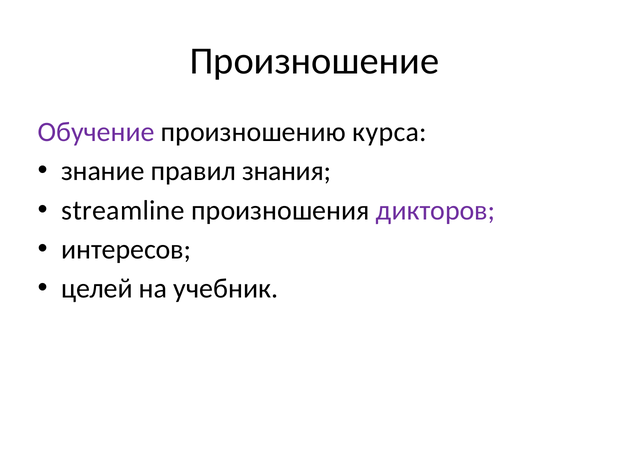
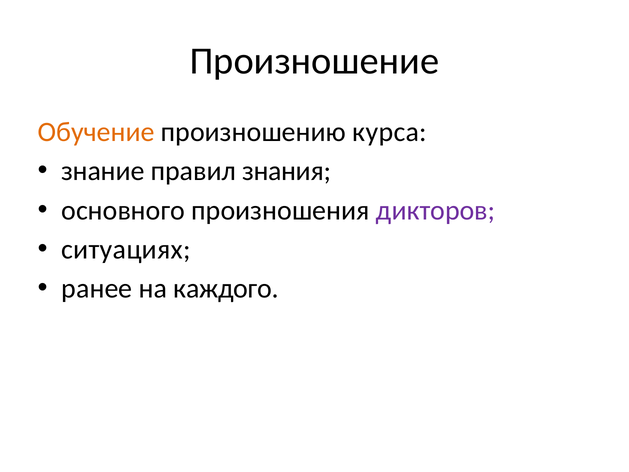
Обучение colour: purple -> orange (96, 132)
streamline: streamline -> основного (123, 210)
интересов: интересов -> ситуациях (126, 249)
целей: целей -> ранее (97, 289)
учебник: учебник -> каждого (226, 289)
